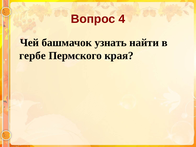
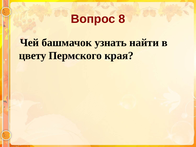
4: 4 -> 8 (122, 19)
гербе: гербе -> цвету (33, 56)
